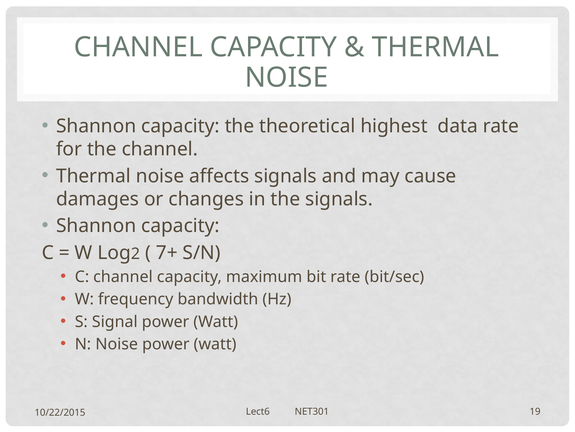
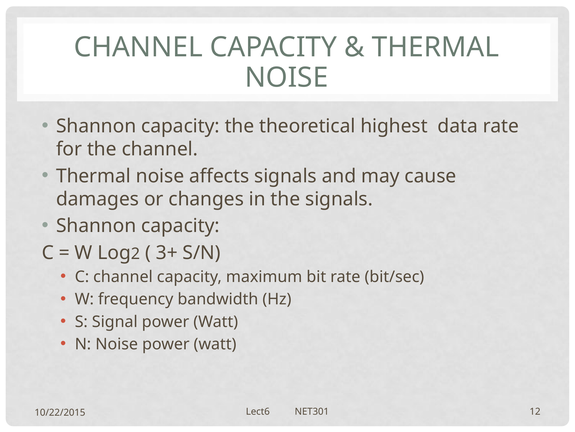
7+: 7+ -> 3+ (167, 252)
19: 19 -> 12 (535, 411)
